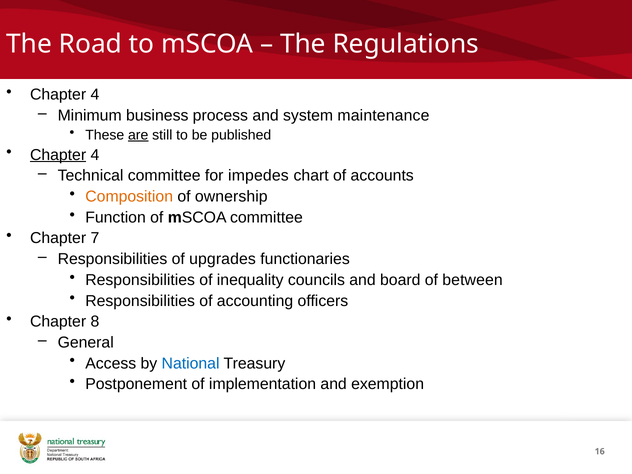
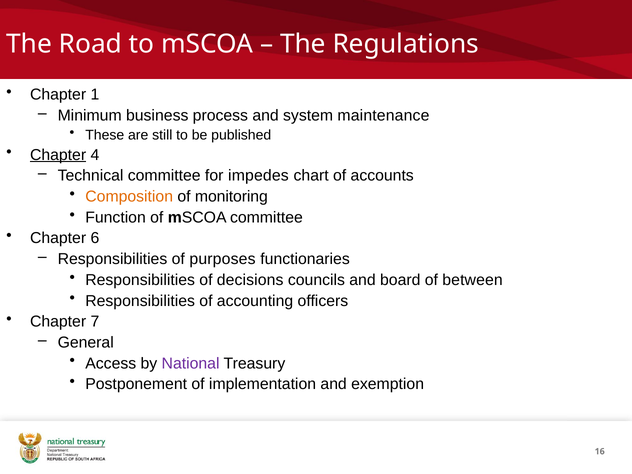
4: 4 -> 1 (95, 95)
are underline: present -> none (138, 135)
ownership: ownership -> monitoring (231, 197)
7: 7 -> 6 (95, 238)
upgrades: upgrades -> purposes (222, 259)
inequality: inequality -> decisions (250, 280)
8: 8 -> 7 (95, 322)
National colour: blue -> purple (191, 363)
